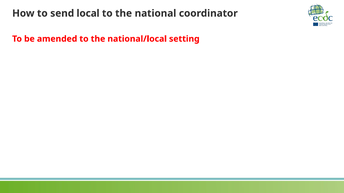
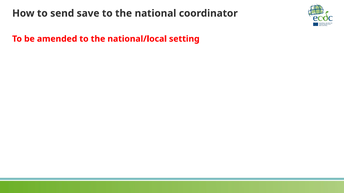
local: local -> save (88, 13)
